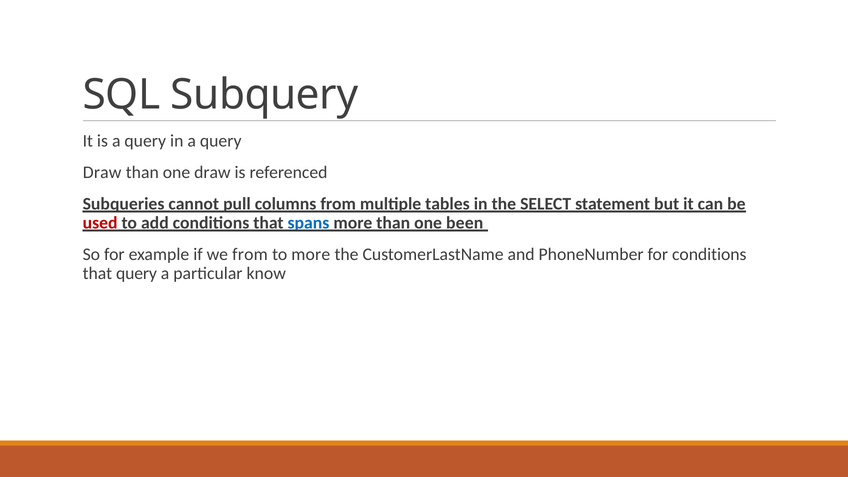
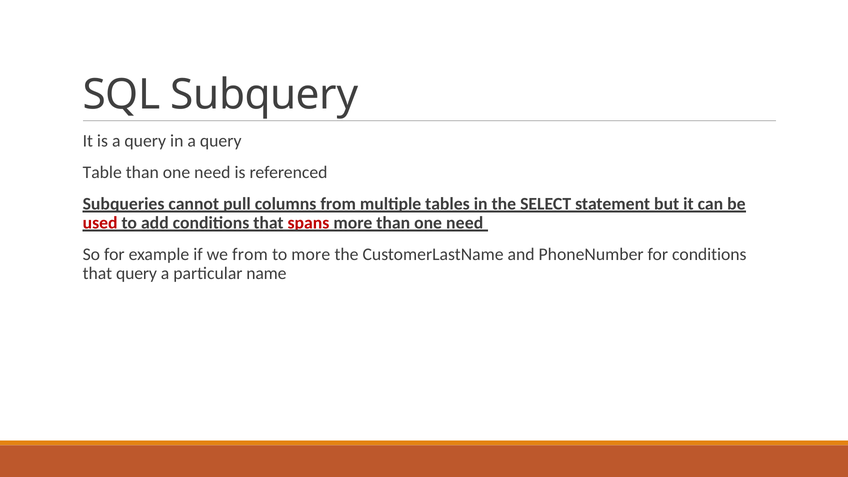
Draw: Draw -> Table (102, 172)
draw: draw -> need (212, 172)
spans colour: blue -> red (308, 223)
more than one been: been -> need (465, 223)
know: know -> name (266, 274)
